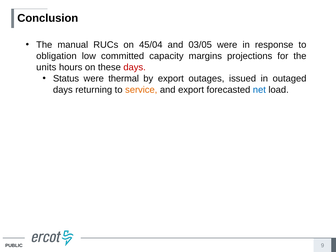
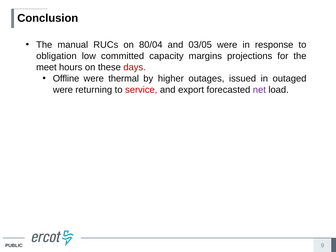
45/04: 45/04 -> 80/04 (151, 45)
units: units -> meet (46, 67)
Status: Status -> Offline (66, 78)
by export: export -> higher (171, 78)
days: days -> were (63, 90)
service colour: orange -> red (141, 90)
net colour: blue -> purple (259, 90)
